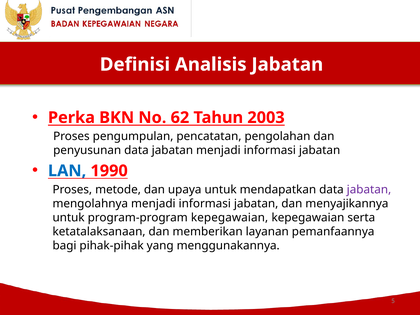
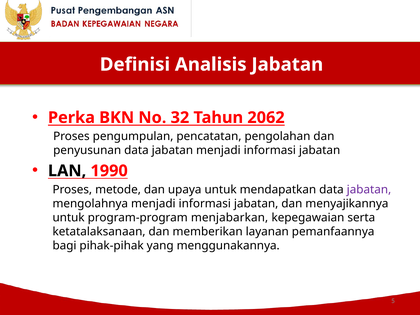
62: 62 -> 32 (180, 118)
2003: 2003 -> 2062 (266, 118)
LAN colour: blue -> black (67, 171)
program-program kepegawaian: kepegawaian -> menjabarkan (230, 218)
